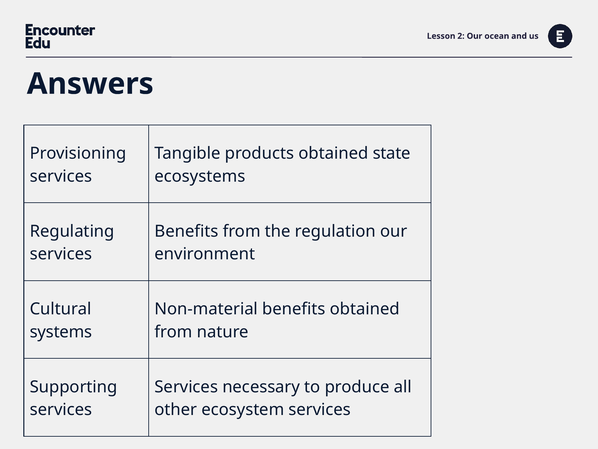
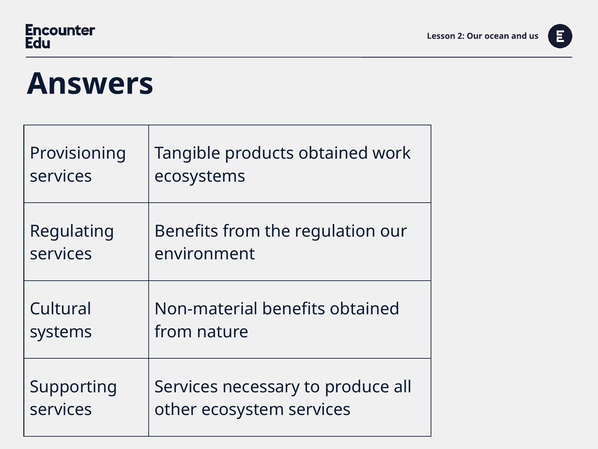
state: state -> work (392, 153)
